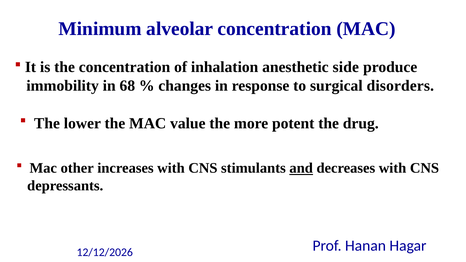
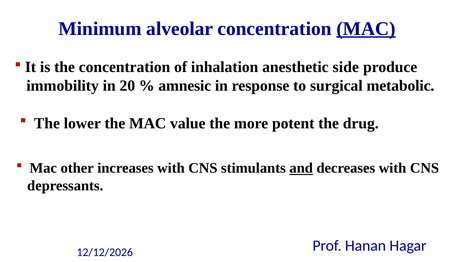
MAC underline: none -> present (366, 29)
68: 68 -> 20 (127, 86)
changes: changes -> amnesic (185, 86)
disorders: disorders -> metabolic (400, 86)
